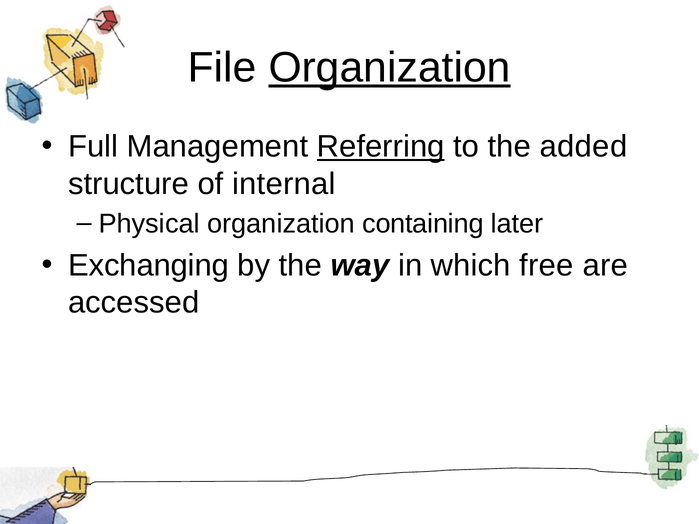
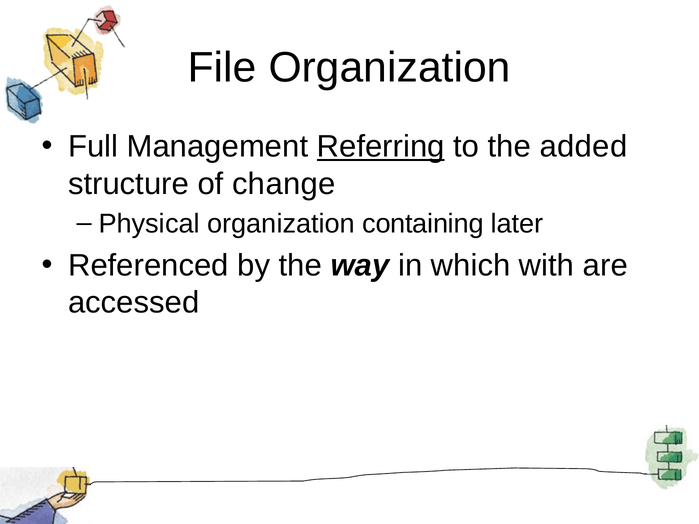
Organization underline: present -> none (390, 68)
internal: internal -> change (284, 184)
Exchanging: Exchanging -> Referenced (148, 266)
free: free -> with (547, 266)
